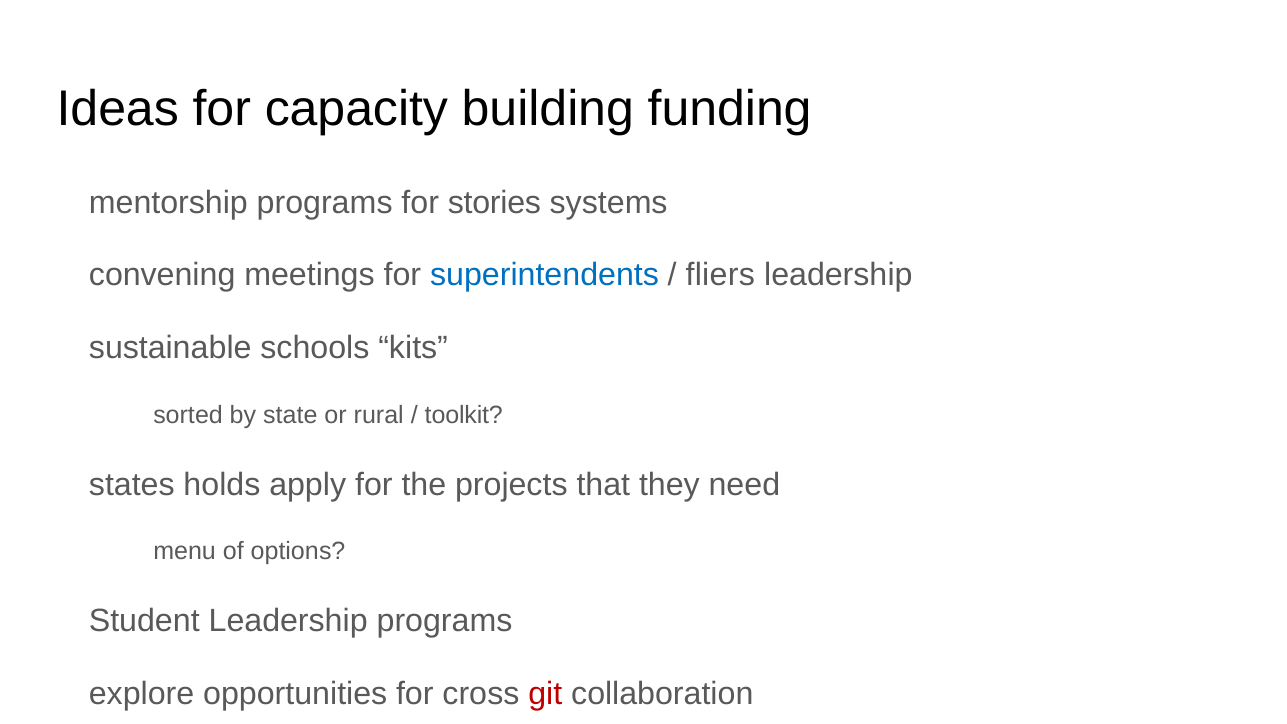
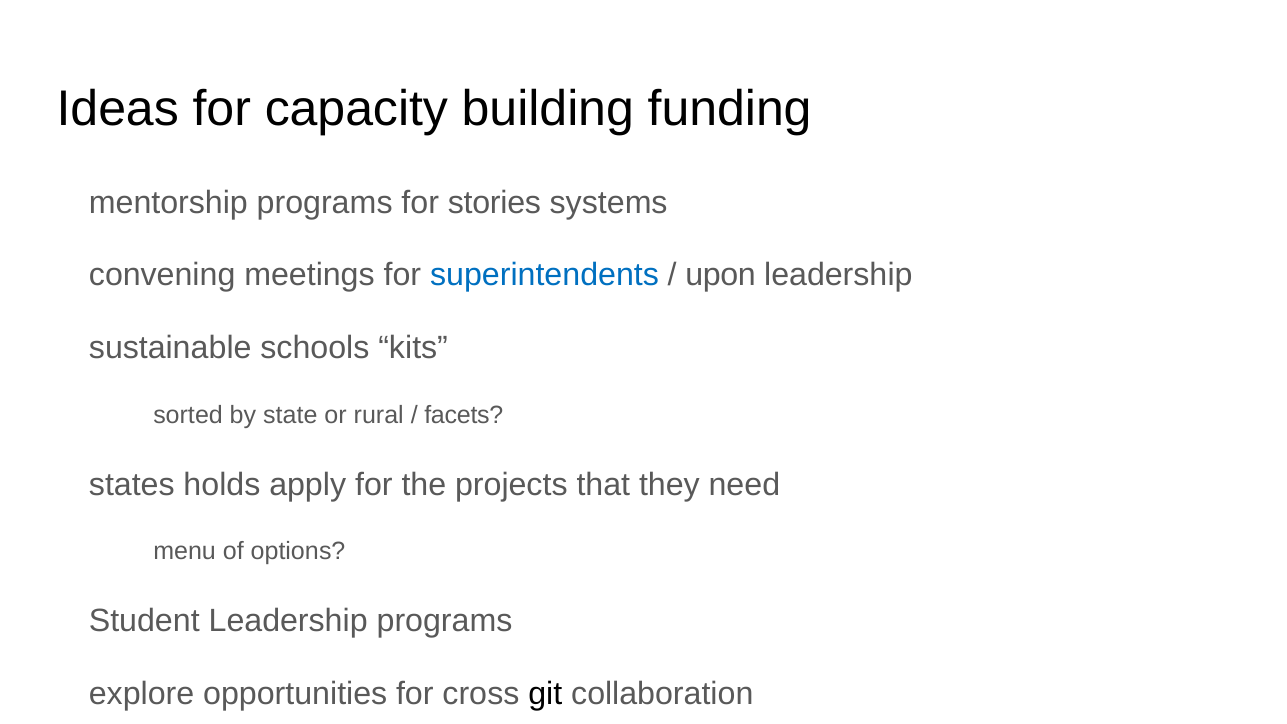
fliers: fliers -> upon (721, 275)
toolkit: toolkit -> facets (464, 415)
git colour: red -> black (545, 693)
